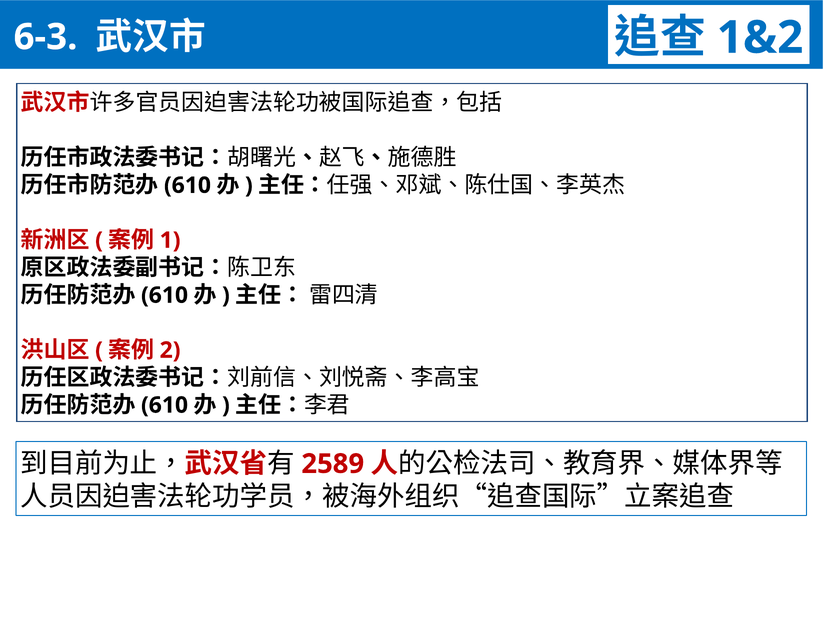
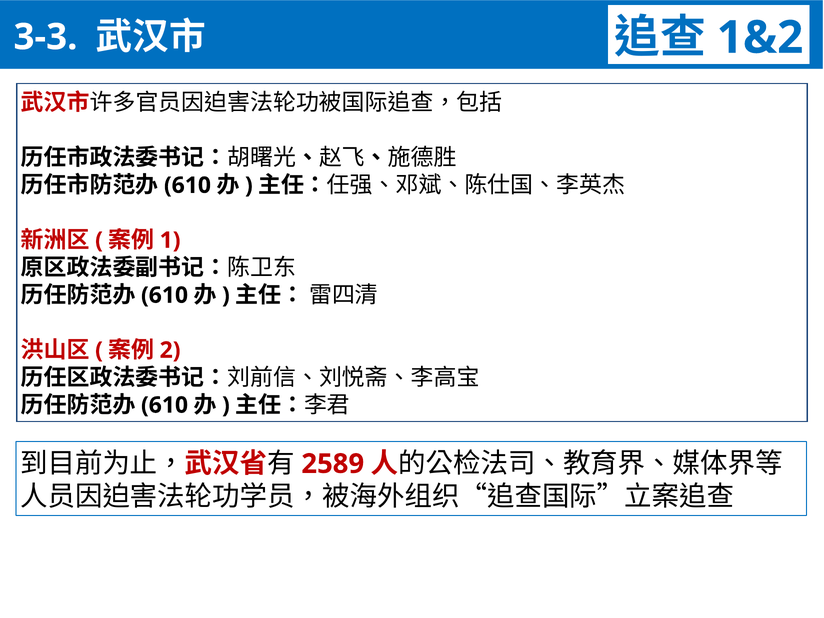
6-3: 6-3 -> 3-3 (46, 37)
